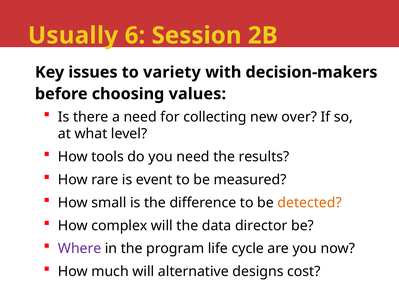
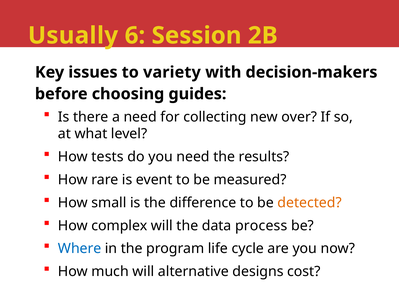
values: values -> guides (197, 94)
tools: tools -> tests (108, 157)
director: director -> process (261, 226)
Where colour: purple -> blue (80, 249)
